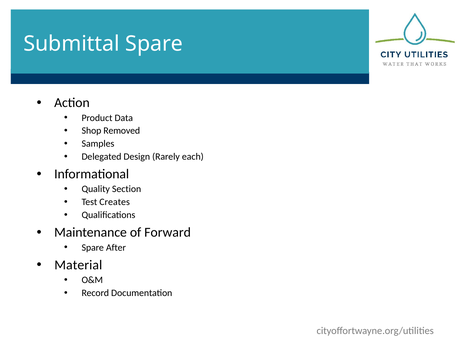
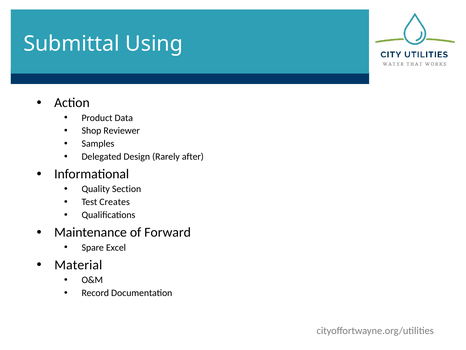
Submittal Spare: Spare -> Using (154, 44)
Removed: Removed -> Reviewer (122, 131)
each: each -> after (193, 156)
After: After -> Excel (116, 247)
